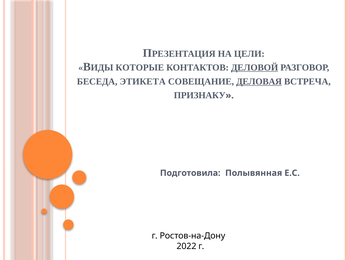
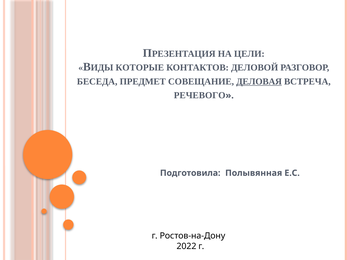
ДЕЛОВОЙ underline: present -> none (255, 68)
ЭТИКЕТА: ЭТИКЕТА -> ПРЕДМЕТ (143, 82)
ПРИЗНАКУ: ПРИЗНАКУ -> РЕЧЕВОГО (200, 95)
